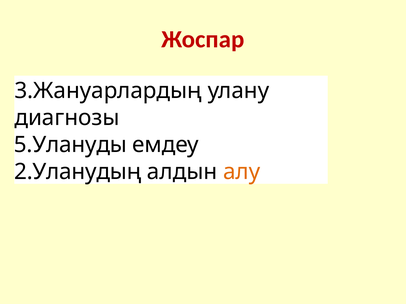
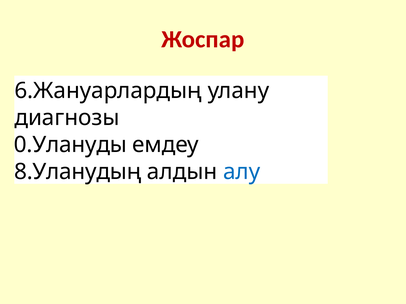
3.Жануарлардың: 3.Жануарлардың -> 6.Жануарлардың (108, 91)
5.Улануды: 5.Улануды -> 0.Улануды (70, 145)
2.Уланудың: 2.Уланудың -> 8.Уланудың (78, 172)
алу colour: orange -> blue (242, 172)
